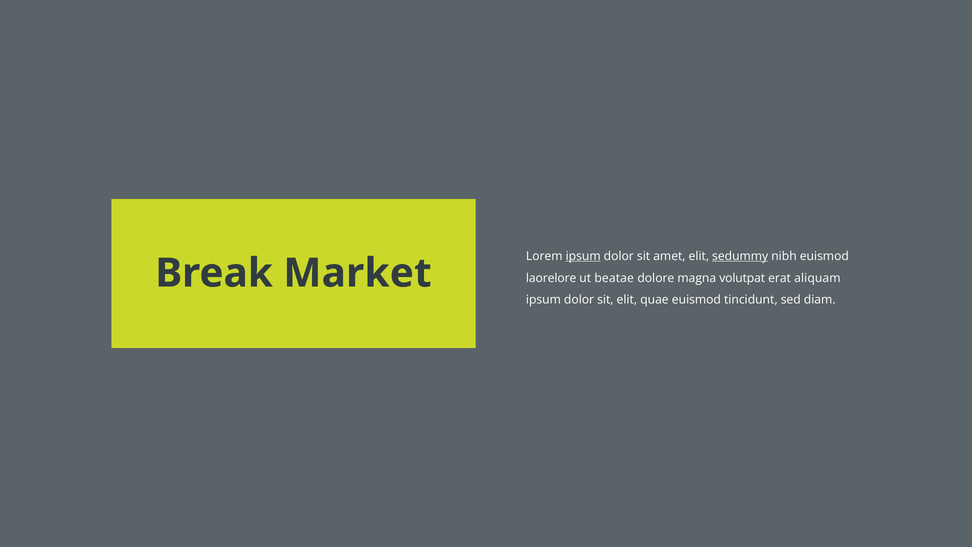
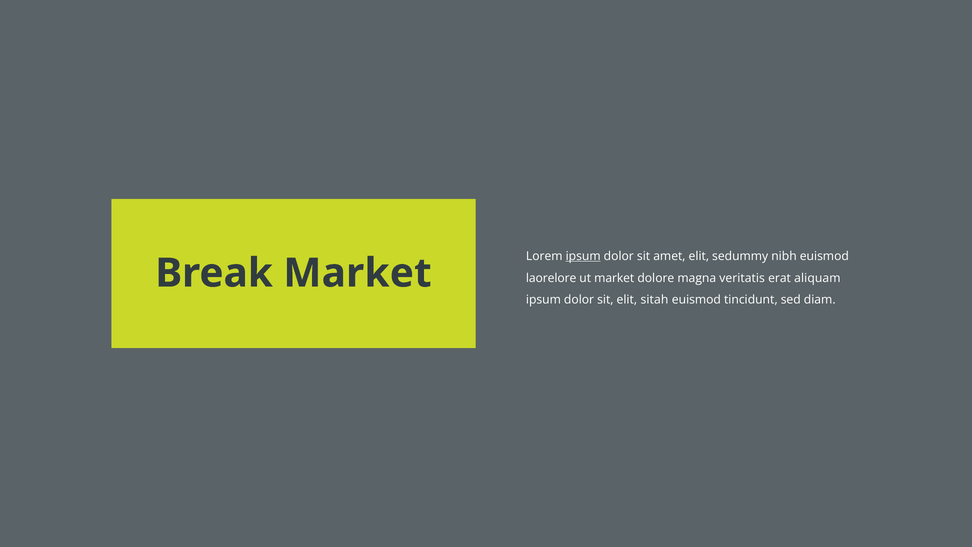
sedummy underline: present -> none (740, 256)
ut beatae: beatae -> market (614, 278)
volutpat: volutpat -> veritatis (742, 278)
quae: quae -> sitah (654, 300)
